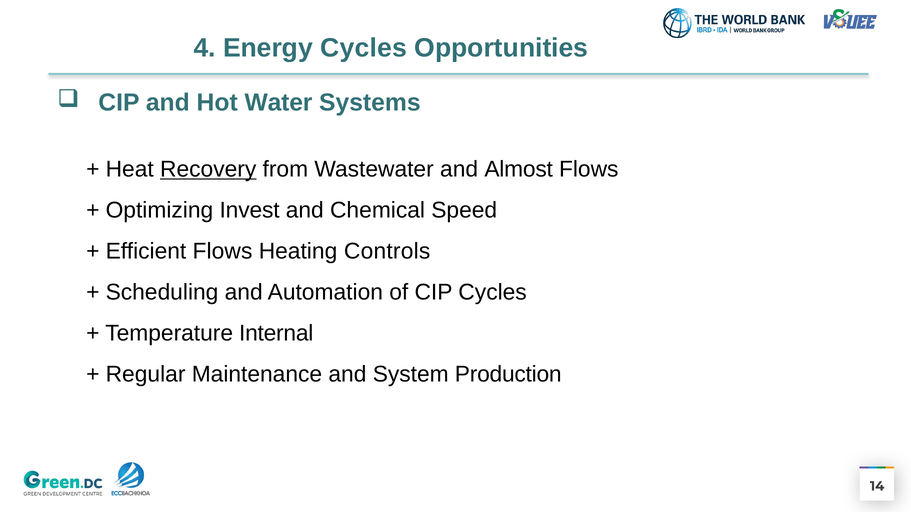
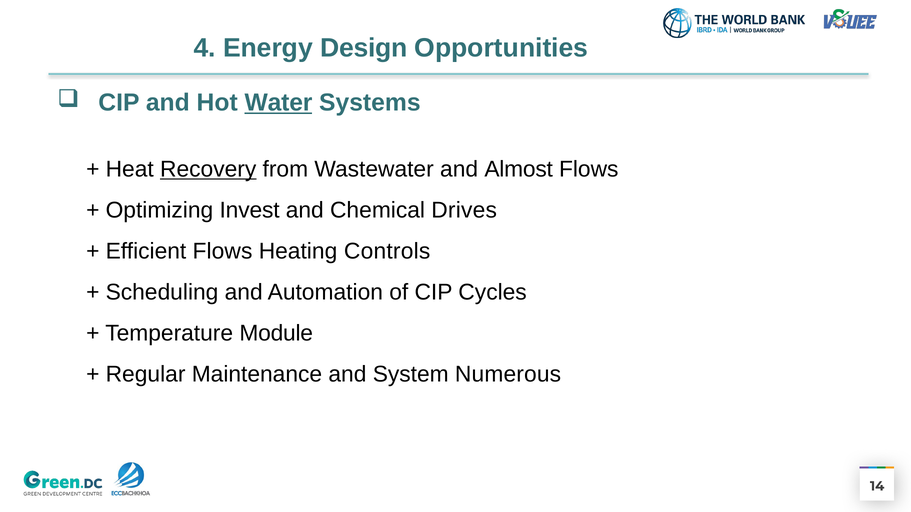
Energy Cycles: Cycles -> Design (364, 48)
Water underline: none -> present (279, 103)
Speed: Speed -> Drives (464, 210)
Internal: Internal -> Module (276, 333)
Production: Production -> Numerous (508, 374)
